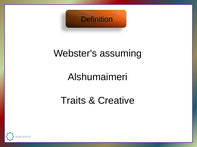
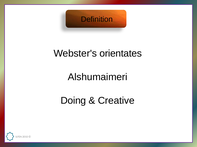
assuming: assuming -> orientates (121, 54)
Traits: Traits -> Doing (73, 101)
